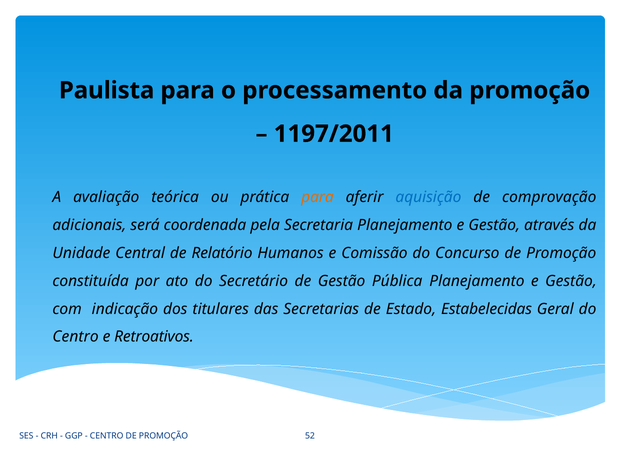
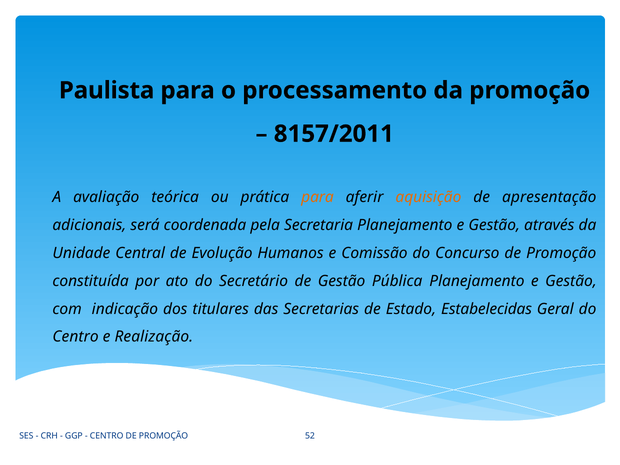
1197/2011: 1197/2011 -> 8157/2011 (334, 134)
aquisição colour: blue -> orange (428, 197)
comprovação: comprovação -> apresentação (549, 197)
Relatório: Relatório -> Evolução (222, 253)
Retroativos: Retroativos -> Realização (154, 337)
